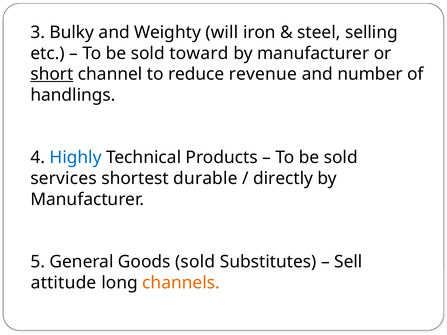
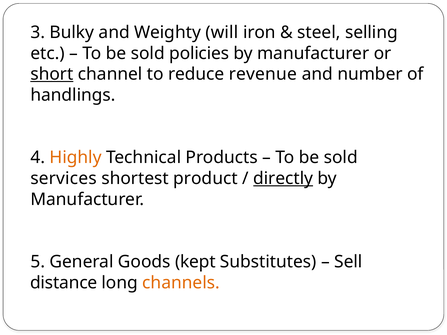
toward: toward -> policies (199, 53)
Highly colour: blue -> orange (76, 158)
shortest durable: durable -> product (205, 179)
directly underline: none -> present (283, 179)
Goods sold: sold -> kept (195, 262)
attitude: attitude -> distance (64, 283)
